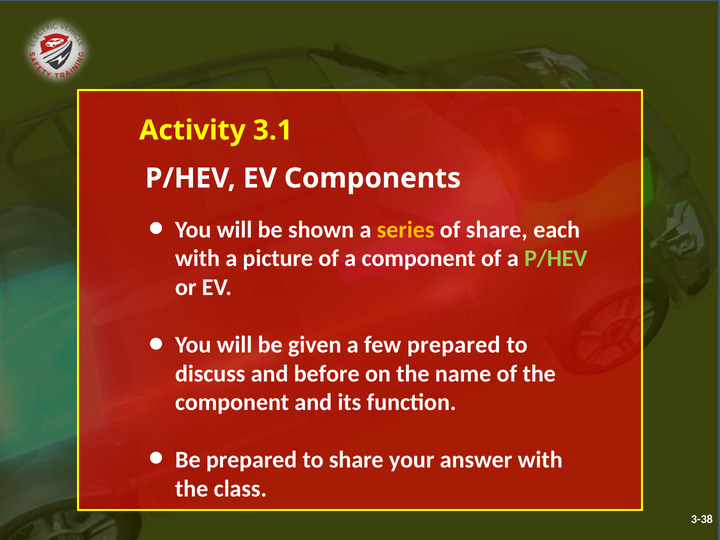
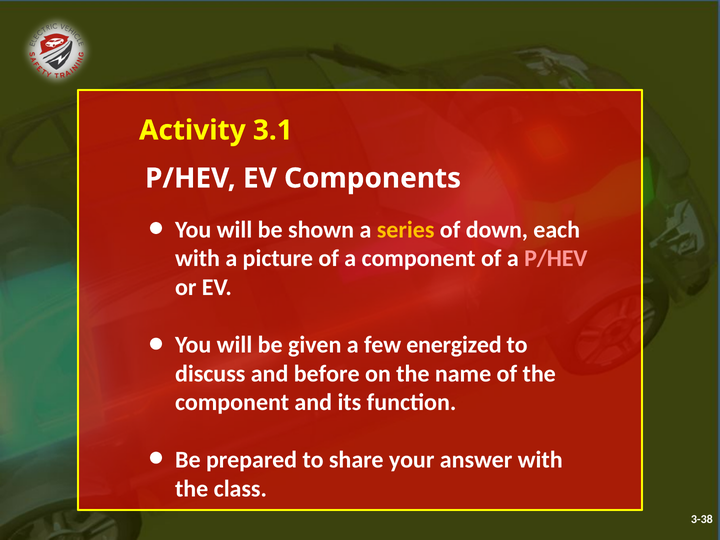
of share: share -> down (497, 230)
P/HEV colour: light green -> pink (556, 258)
few prepared: prepared -> energized (454, 345)
